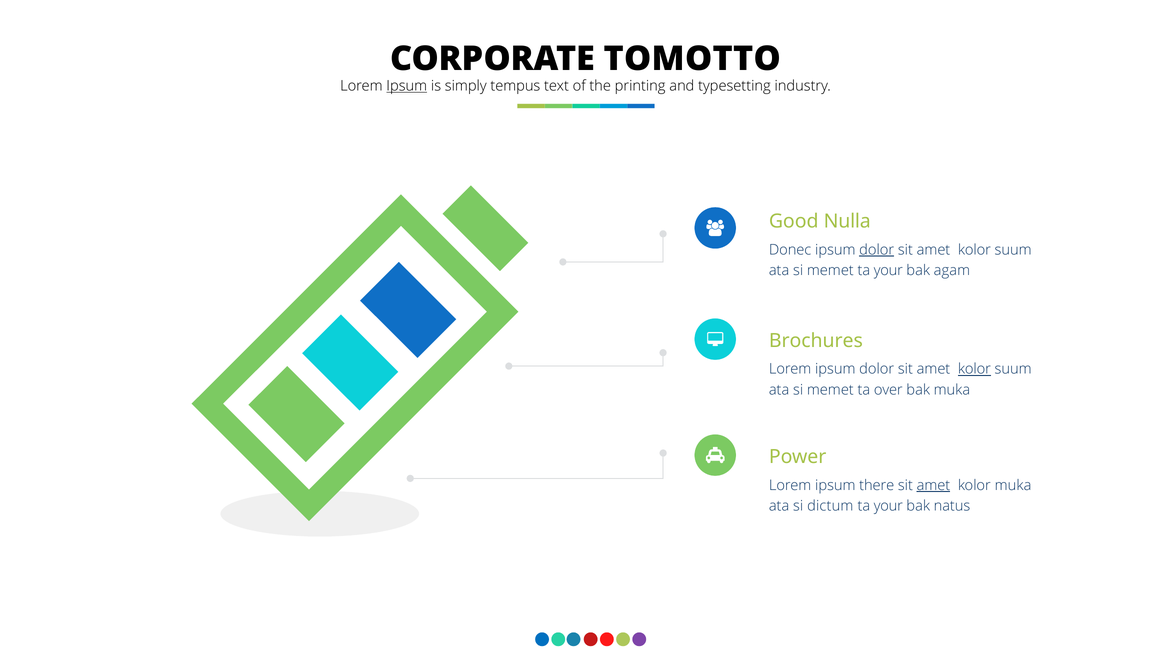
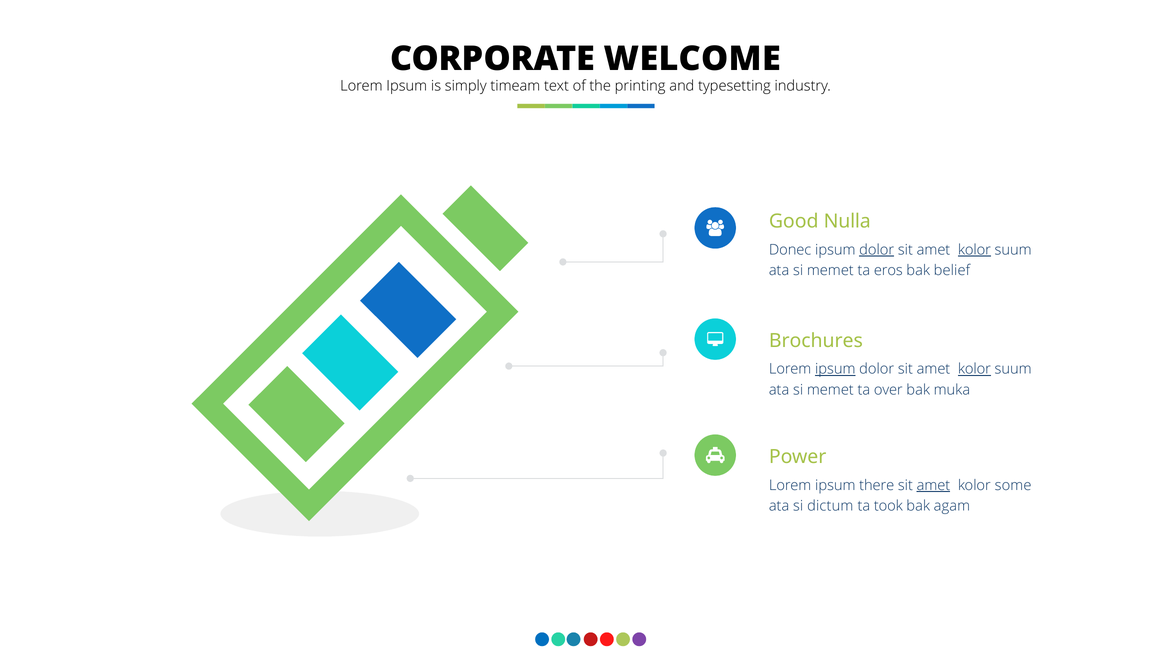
TOMOTTO: TOMOTTO -> WELCOME (692, 59)
Ipsum underline: present -> none (407, 86)
tempus: tempus -> timeam (515, 86)
kolor underline: none -> present (974, 250)
memet ta your: your -> eros (888, 271)
agam: agam -> belief (952, 271)
ipsum underline: none -> present (835, 369)
kolor muka: muka -> some (1013, 485)
your: your -> took (888, 506)
natus: natus -> agam (952, 506)
